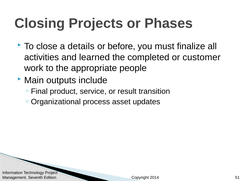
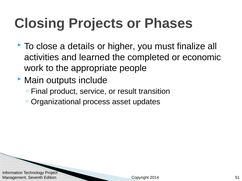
before: before -> higher (121, 46)
customer: customer -> economic (202, 57)
